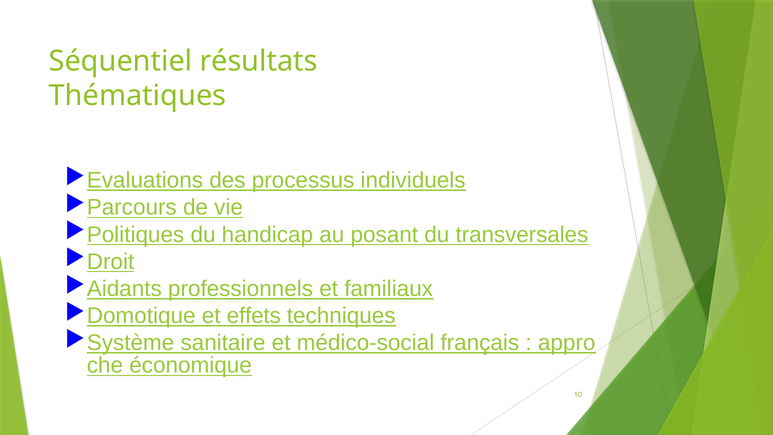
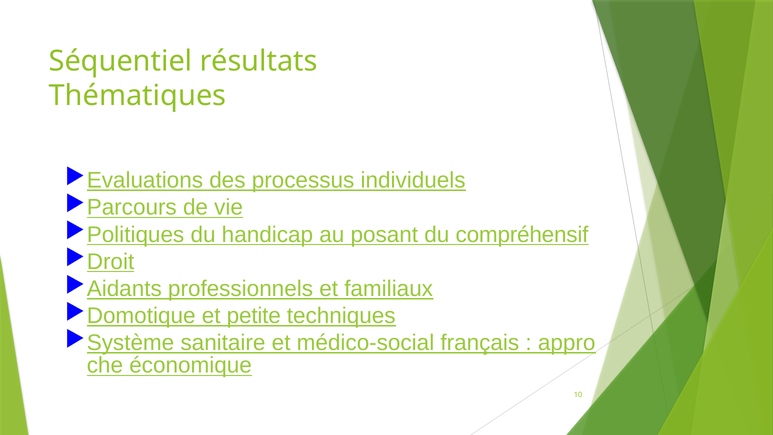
transversales: transversales -> compréhensif (522, 235)
effets: effets -> petite (254, 316)
